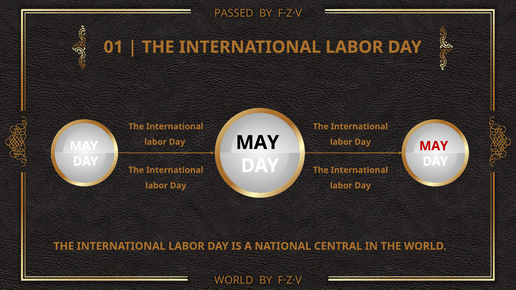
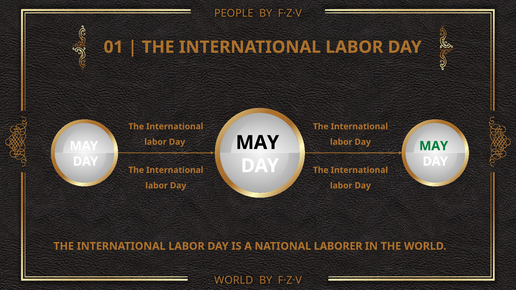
PASSED: PASSED -> PEOPLE (234, 13)
MAY colour: red -> green (434, 146)
CENTRAL: CENTRAL -> LABORER (338, 246)
